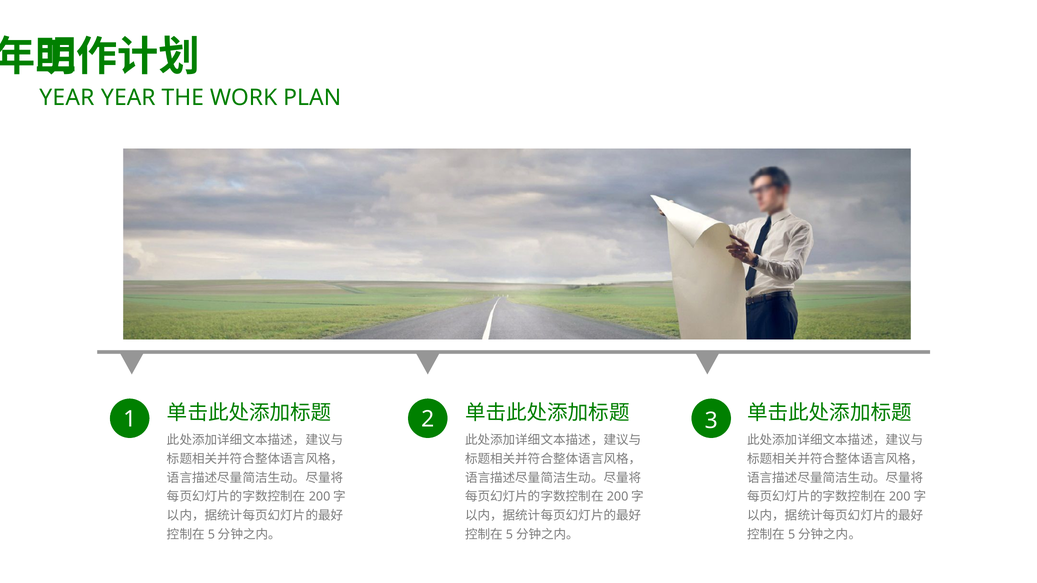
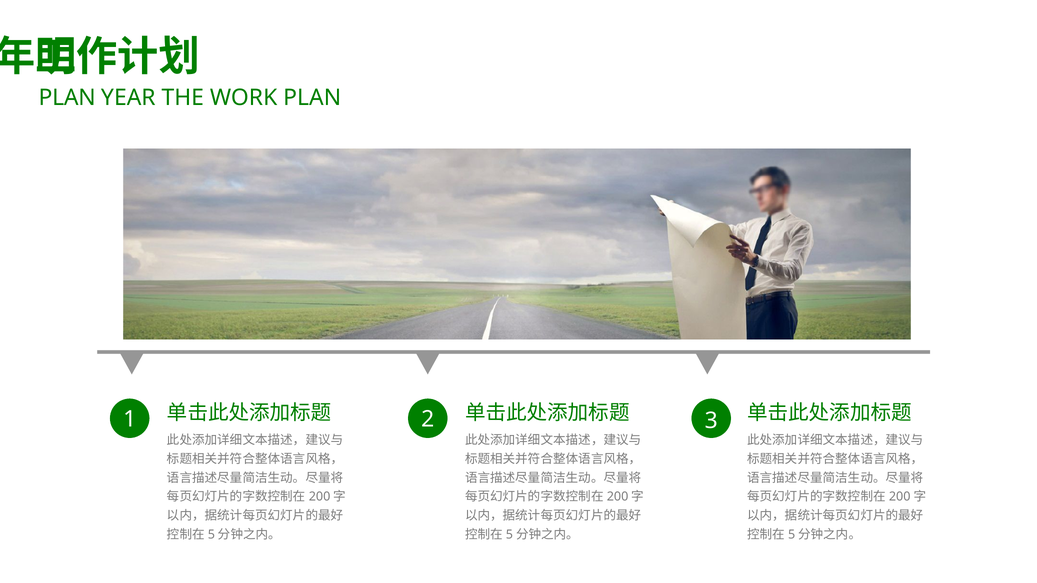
YEAR: YEAR -> PLAN (67, 98)
